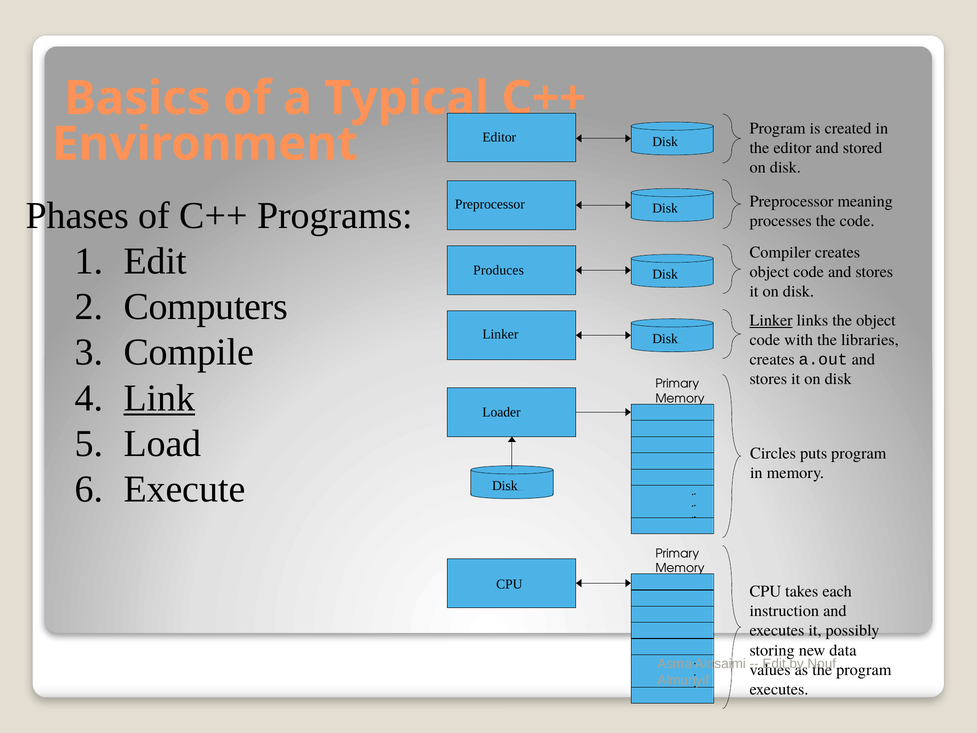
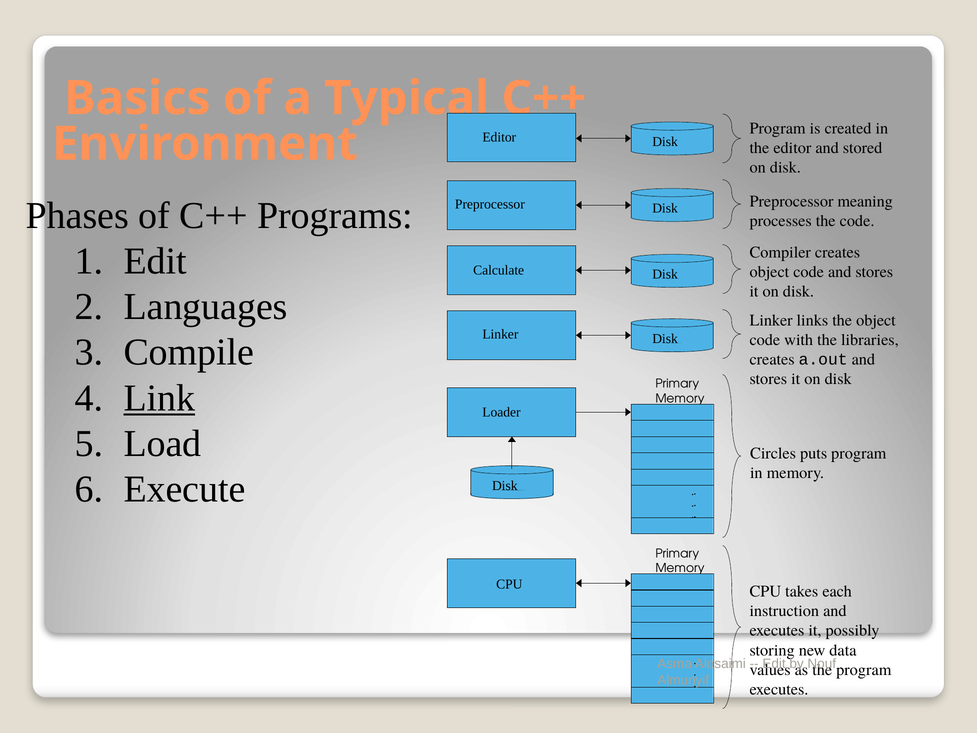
Produces: Produces -> Calculate (499, 270)
Computers: Computers -> Languages (206, 307)
Linker underline: present -> none (771, 320)
